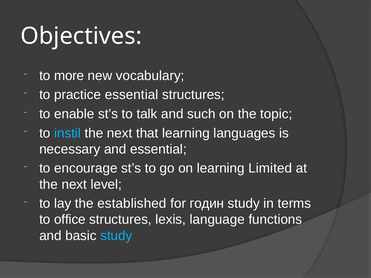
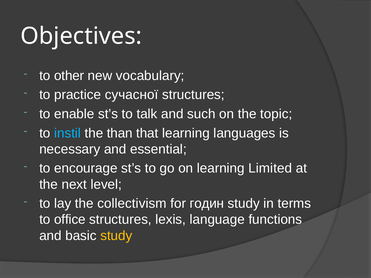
more: more -> other (69, 76)
practice essential: essential -> сучасної (132, 95)
next: next -> than (120, 133)
established: established -> collectivism (132, 204)
study colour: light blue -> yellow (116, 236)
